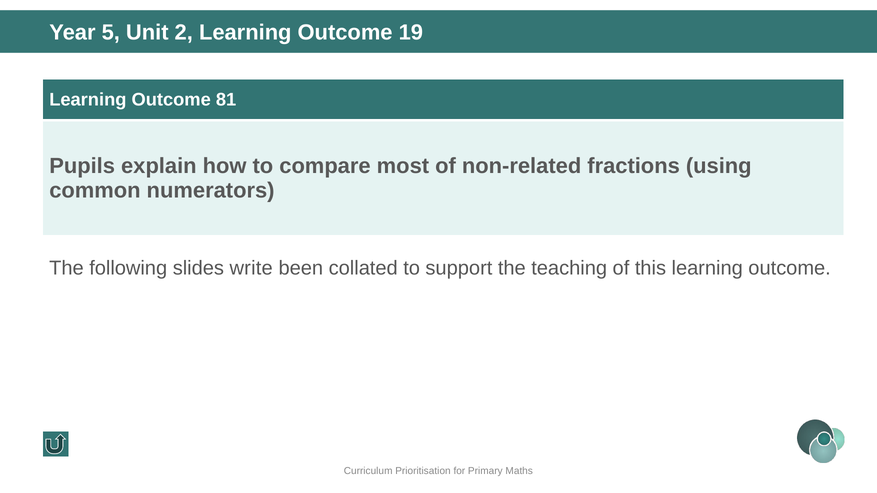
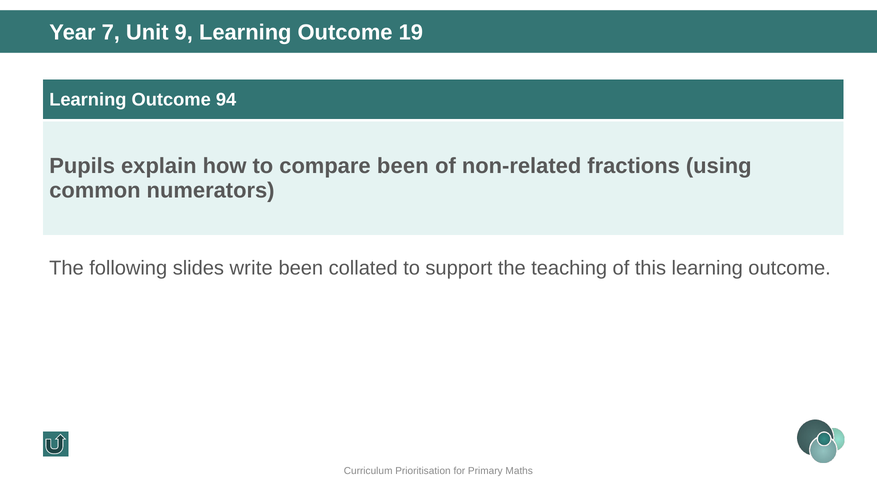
5: 5 -> 7 (111, 33)
2: 2 -> 9 (184, 33)
81: 81 -> 94 (226, 100)
compare most: most -> been (403, 166)
